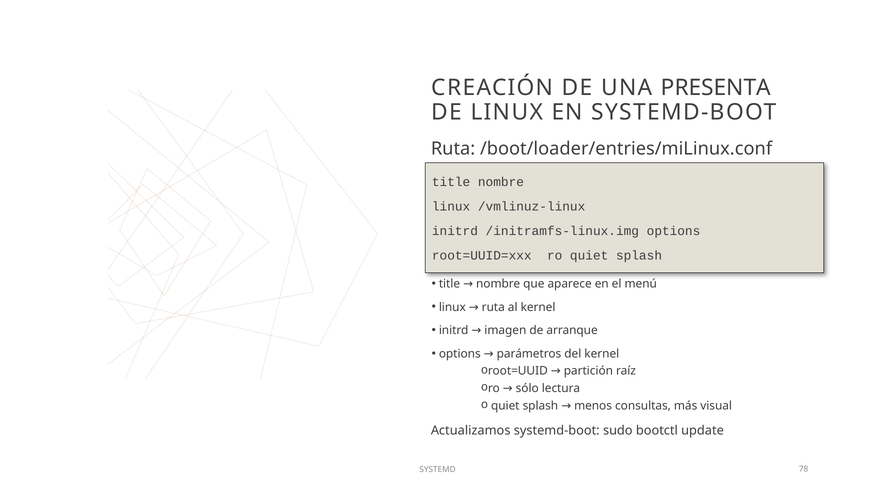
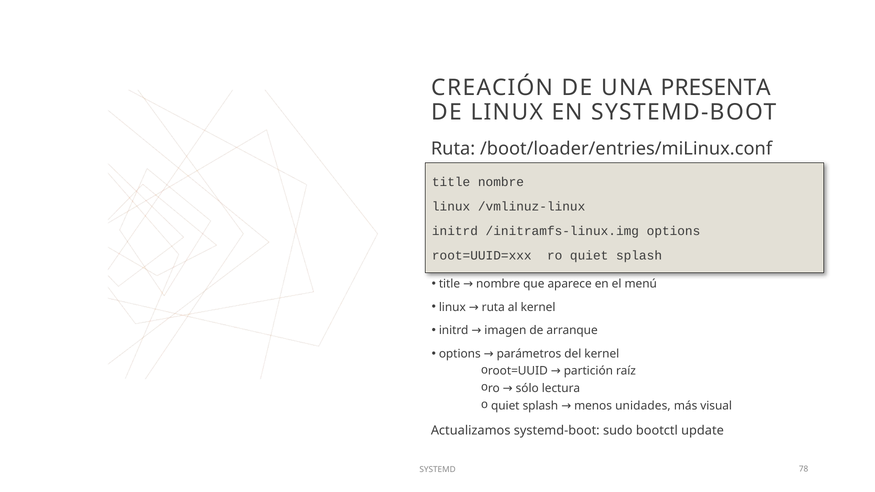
consultas: consultas -> unidades (643, 406)
